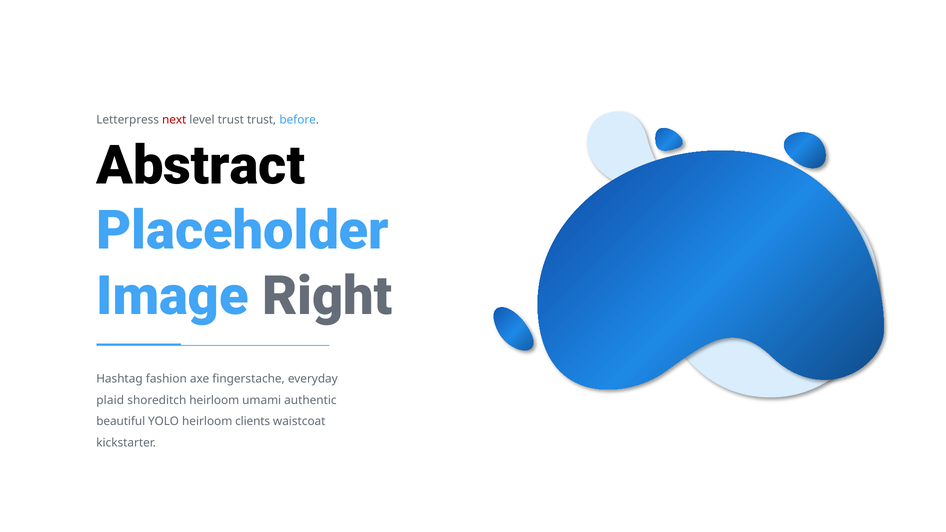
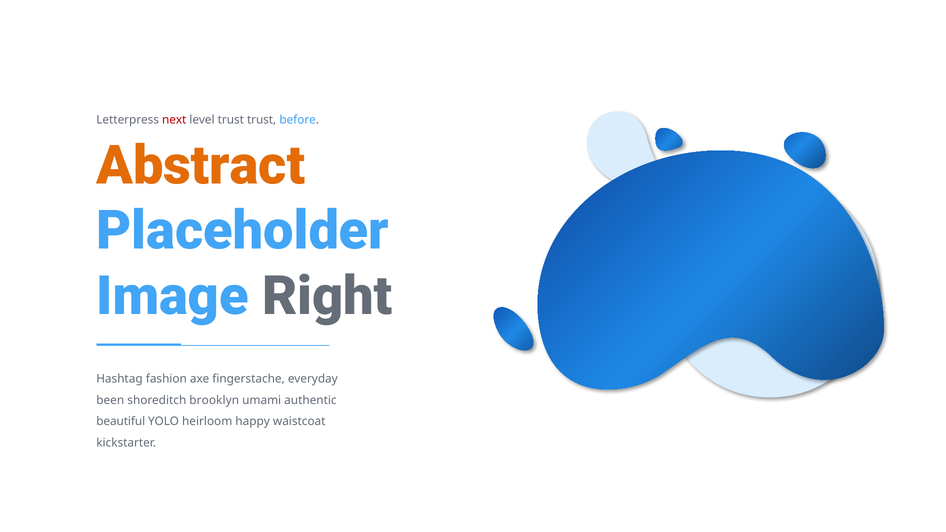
Abstract colour: black -> orange (201, 166)
plaid: plaid -> been (110, 400)
shoreditch heirloom: heirloom -> brooklyn (214, 400)
clients: clients -> happy (253, 422)
